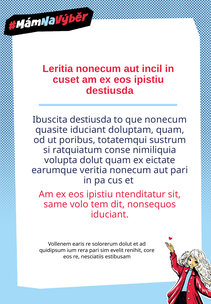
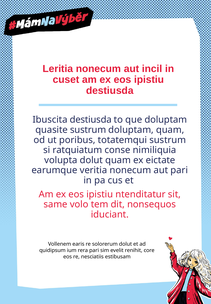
que nonecum: nonecum -> doluptam (166, 120)
quasite iduciant: iduciant -> sustrum (88, 130)
